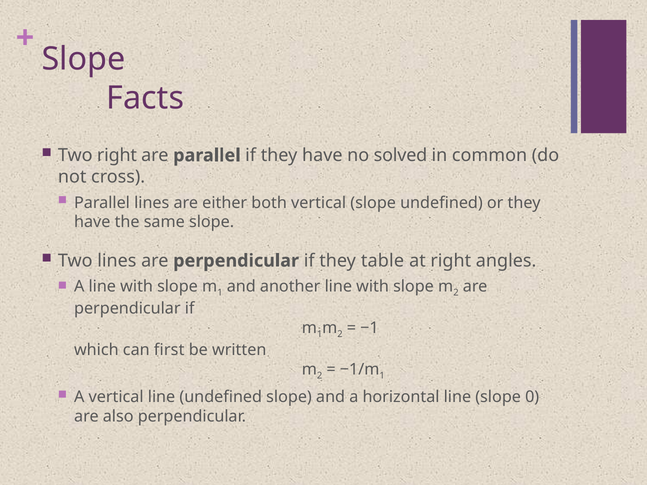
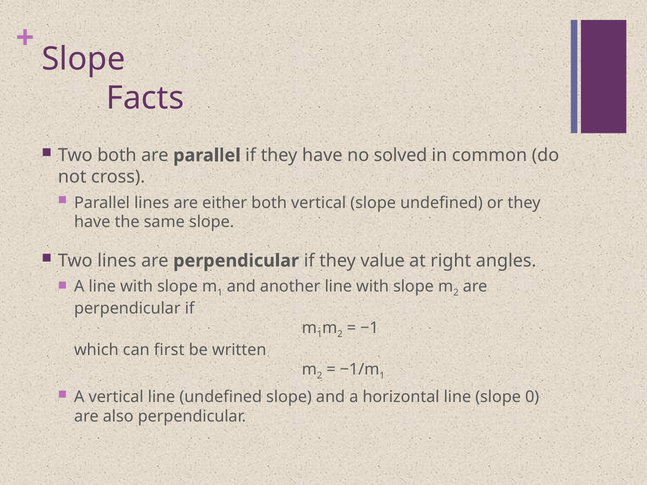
Two right: right -> both (117, 155)
table: table -> value (383, 261)
